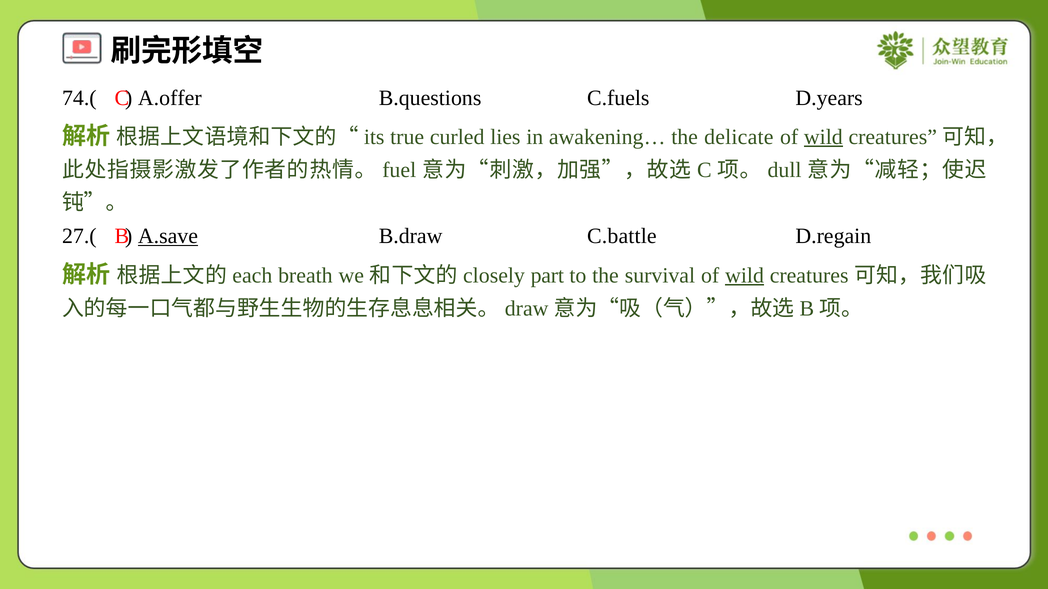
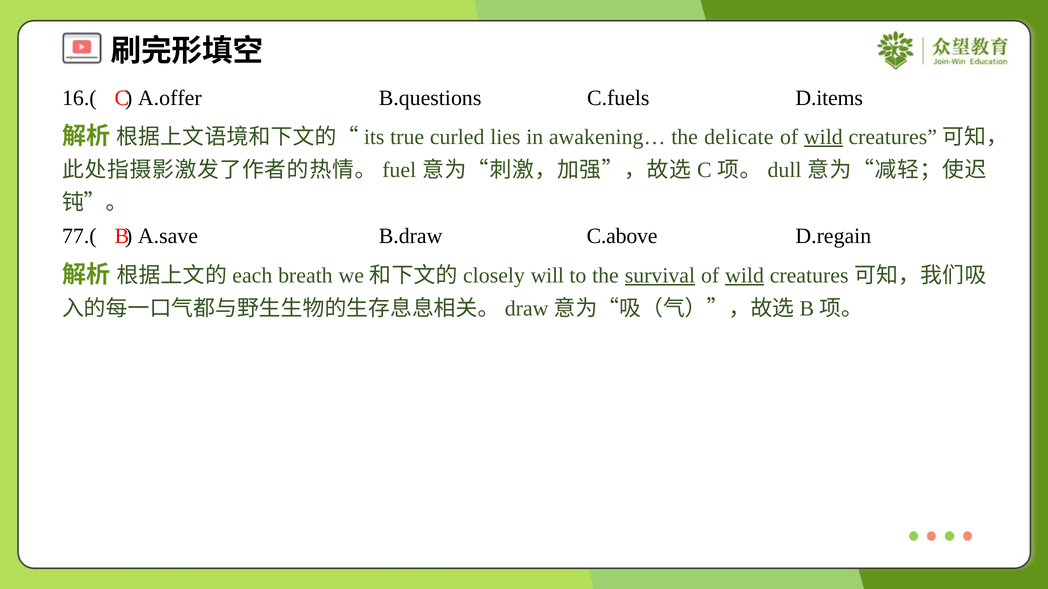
74.(: 74.( -> 16.( (79, 98)
D.years: D.years -> D.items (829, 98)
27.(: 27.( -> 77.( (79, 236)
A.save underline: present -> none (168, 236)
C.battle: C.battle -> C.above (622, 236)
part: part -> will (547, 276)
survival underline: none -> present (660, 276)
